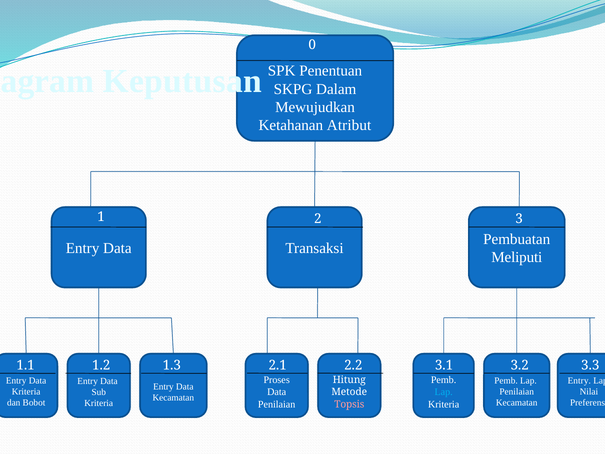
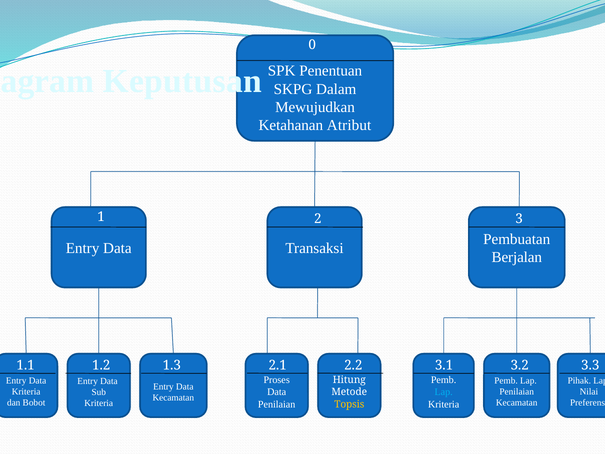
Meliputi: Meliputi -> Berjalan (517, 257)
Entry: Entry -> Pihak (579, 380)
Topsis colour: pink -> yellow (349, 404)
